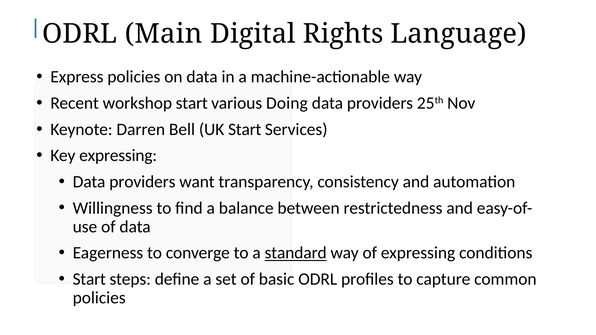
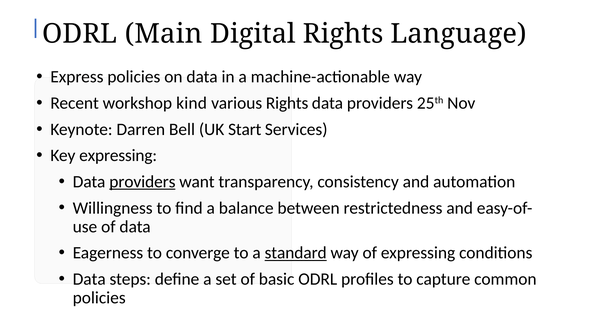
workshop start: start -> kind (192, 103)
various Doing: Doing -> Rights (287, 103)
providers underline: none -> present (142, 182)
Start: Start -> Data (89, 279)
